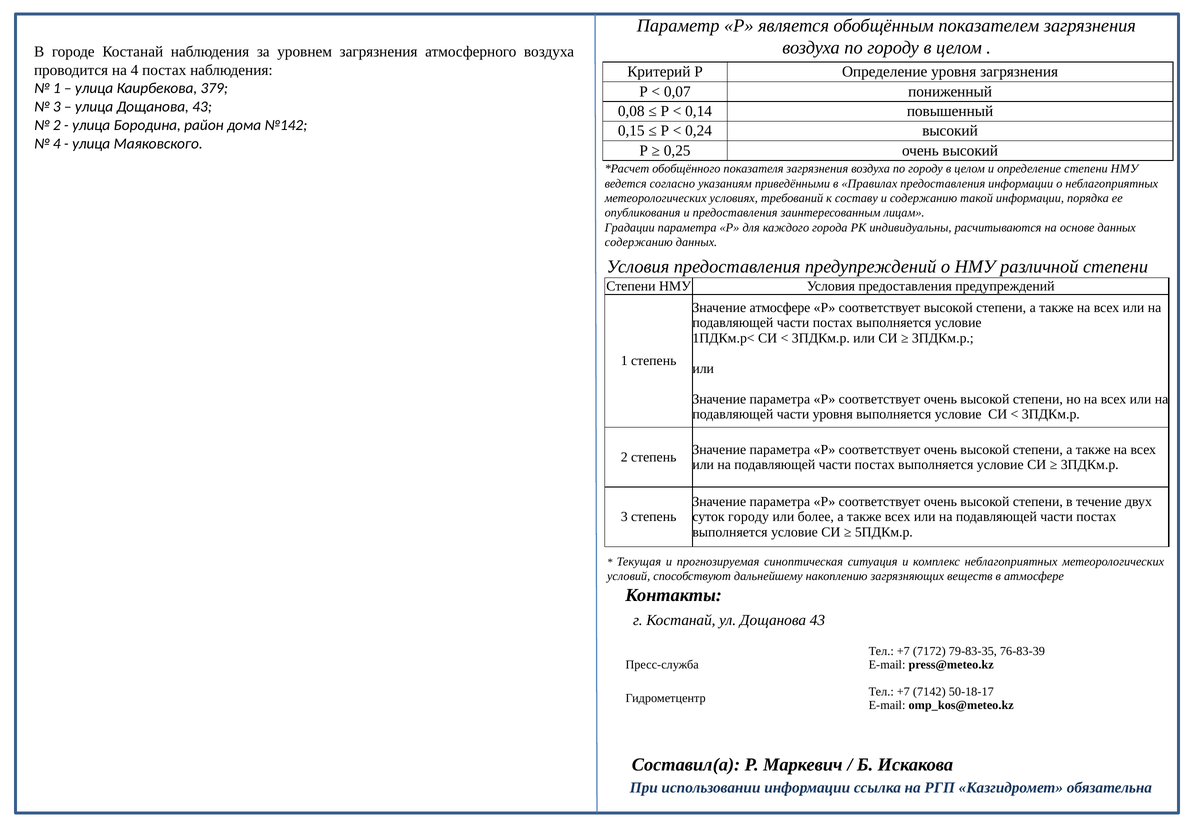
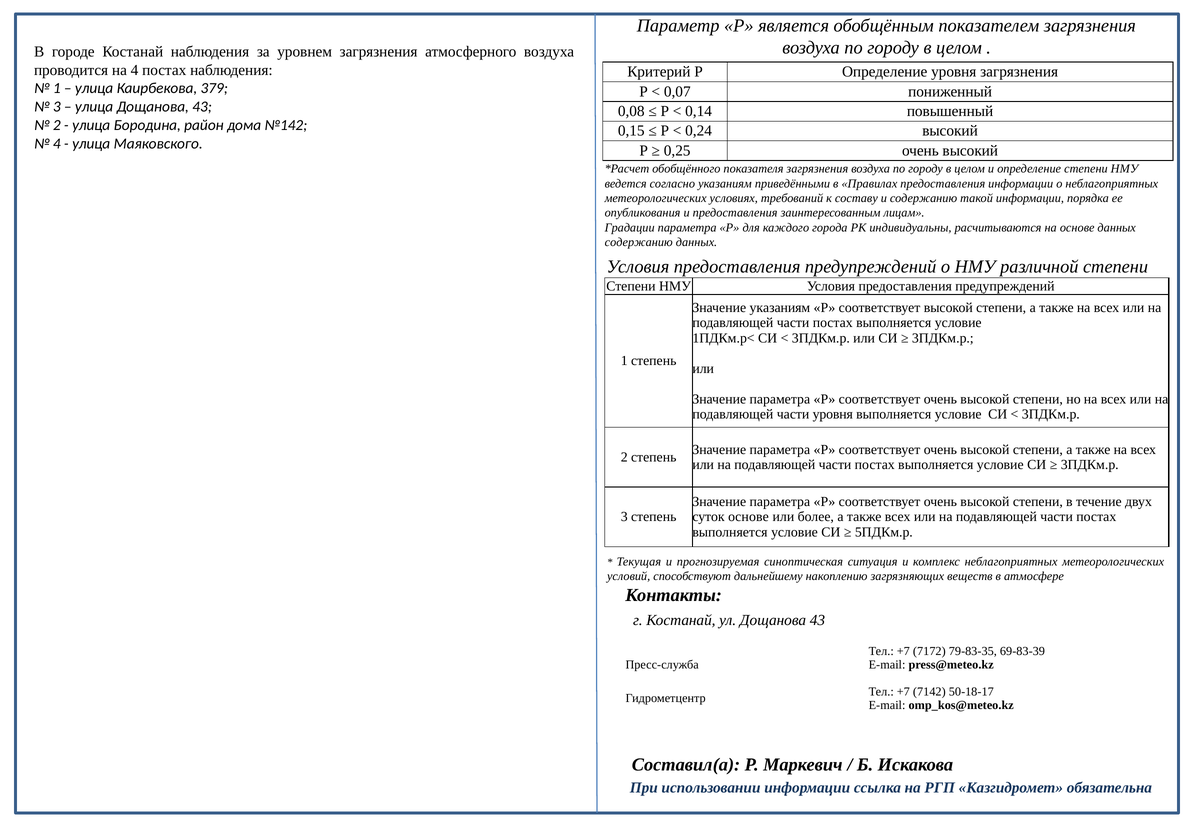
Значение атмосфере: атмосфере -> указаниям (780, 307)
суток городу: городу -> основе (749, 517)
76-83-39: 76-83-39 -> 69-83-39 (1022, 651)
